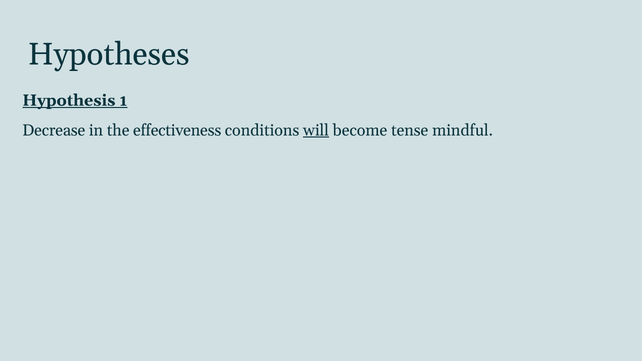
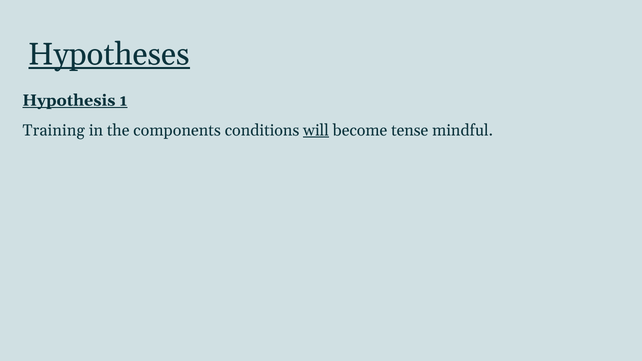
Hypotheses underline: none -> present (109, 55)
Decrease: Decrease -> Training (54, 130)
effectiveness: effectiveness -> components (177, 130)
